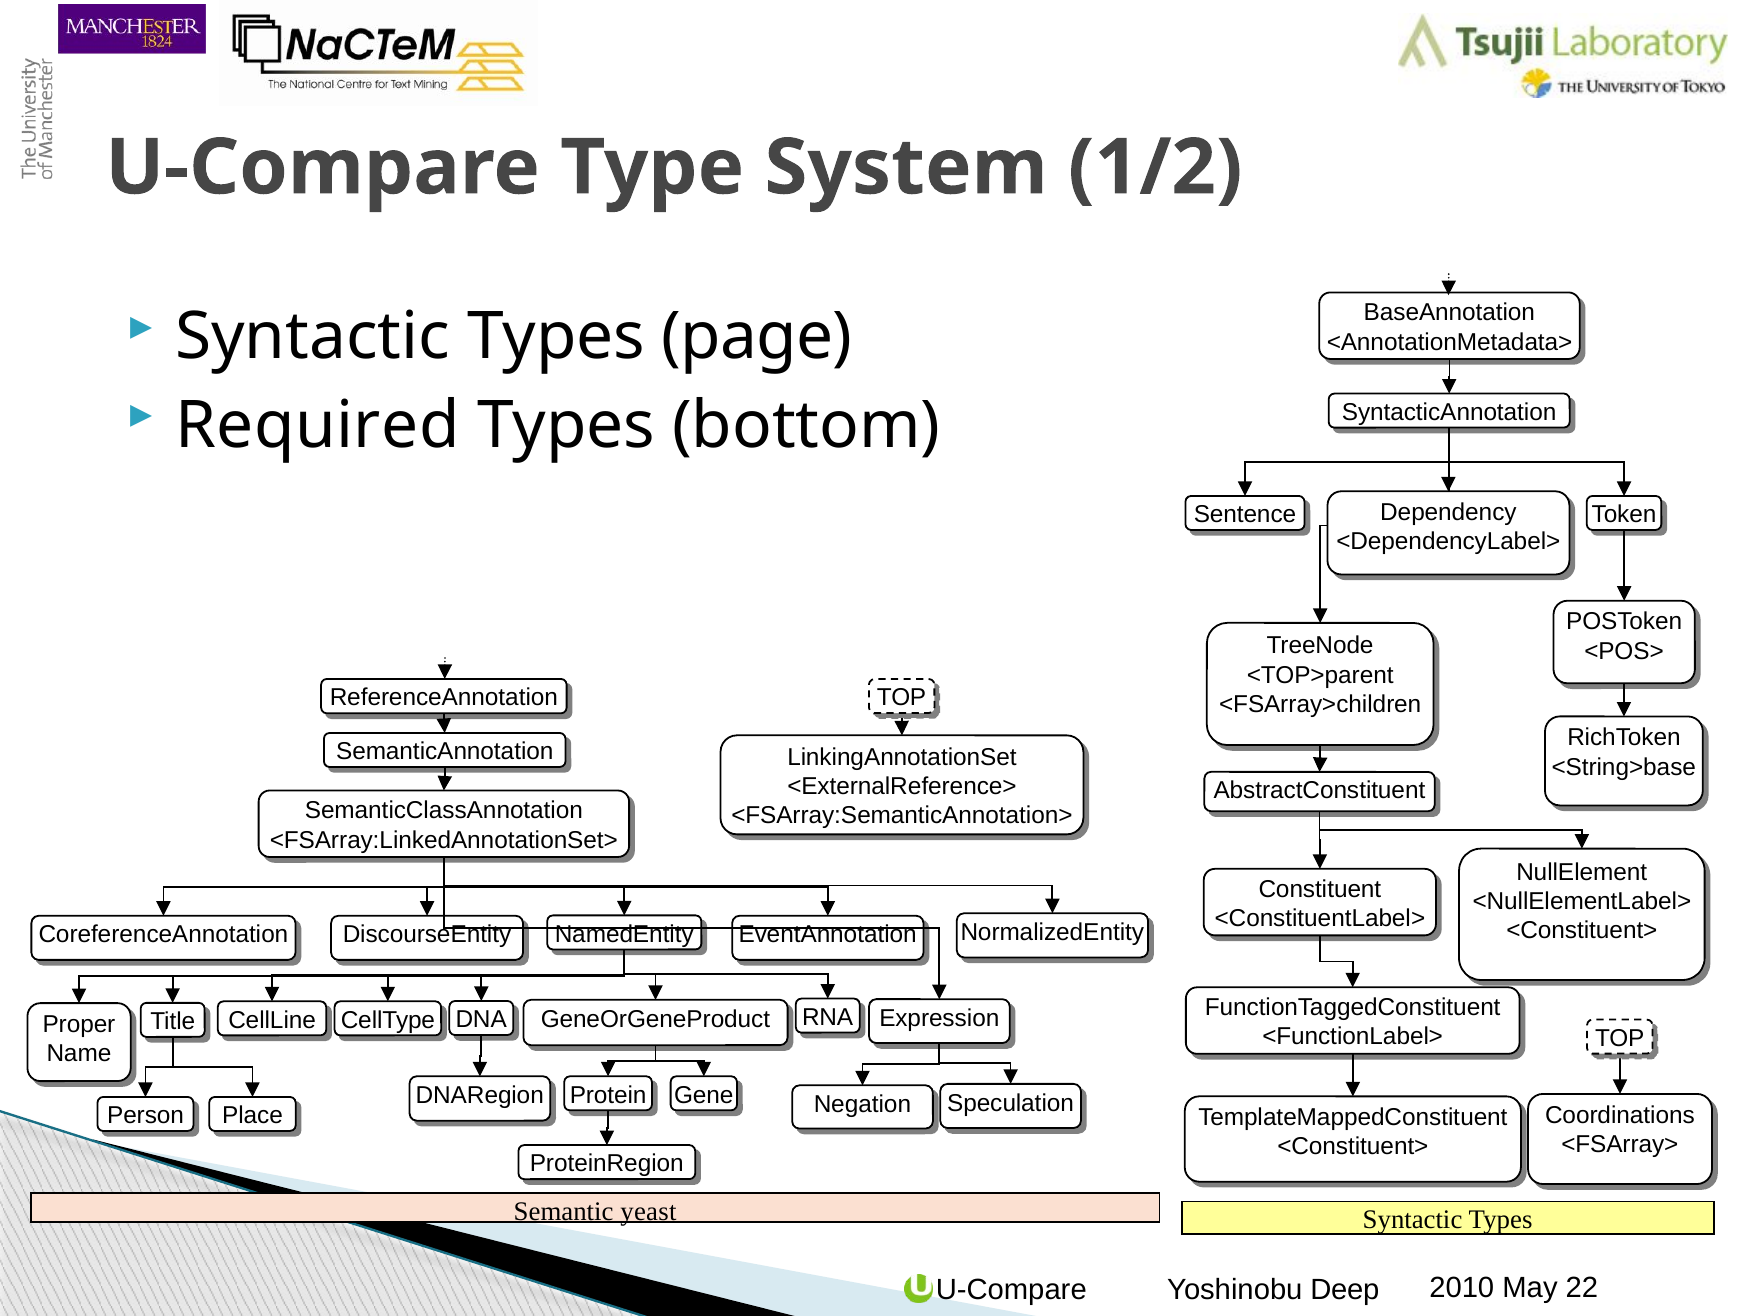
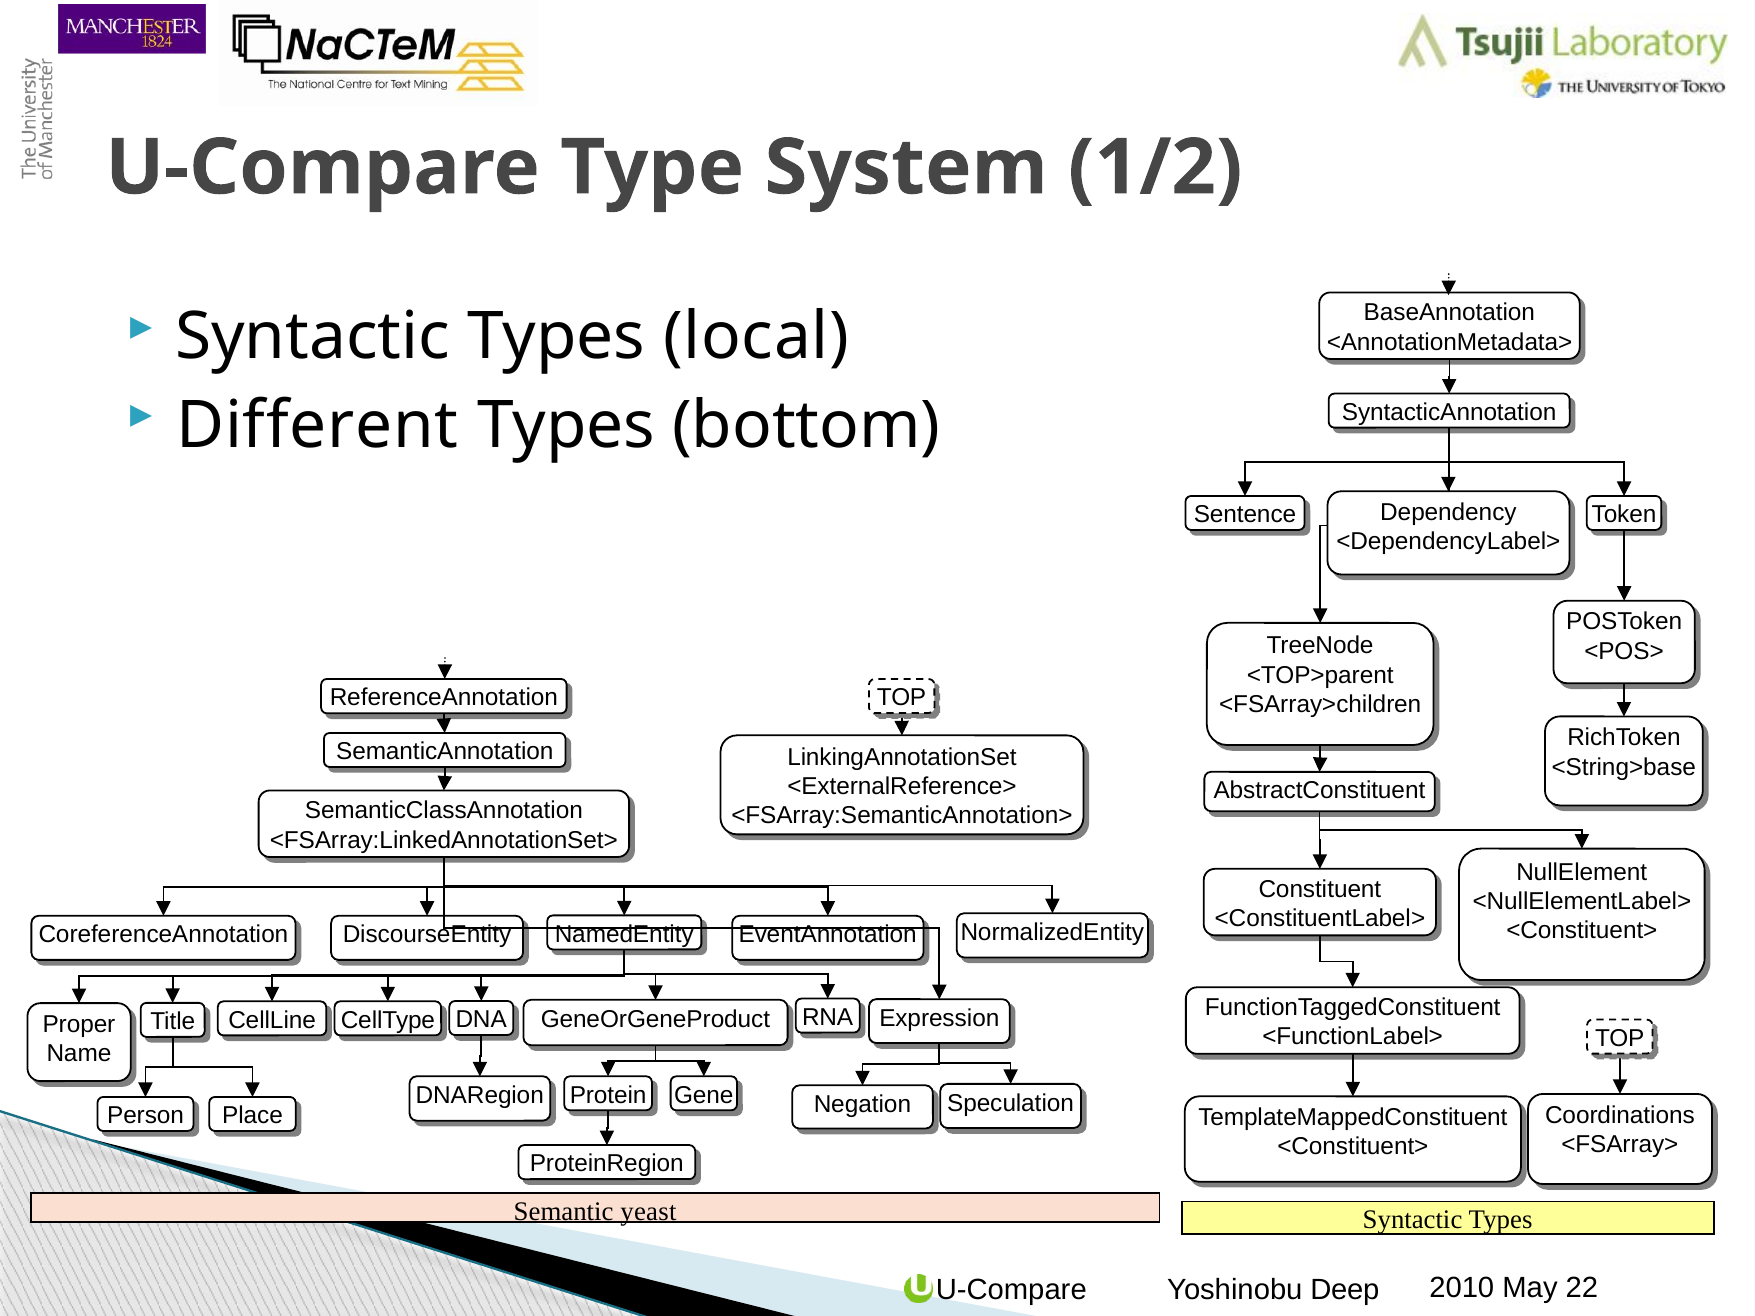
page: page -> local (756, 337)
Required: Required -> Different (317, 426)
